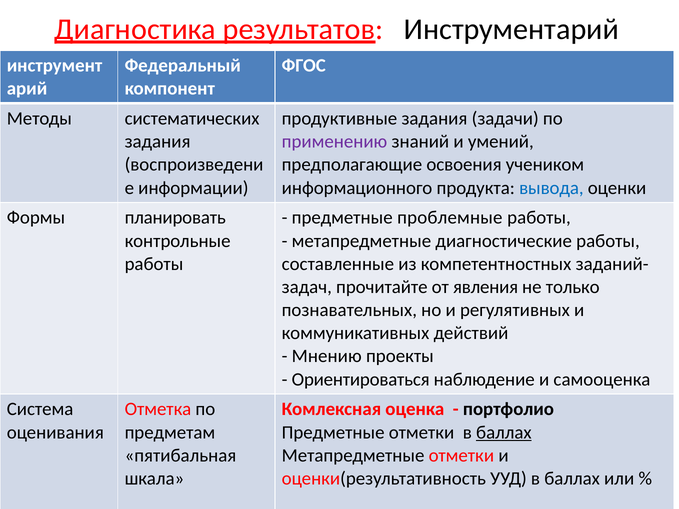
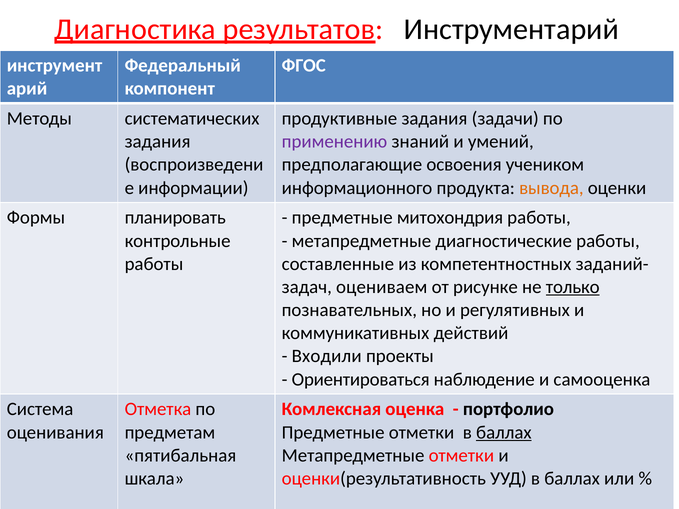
вывода colour: blue -> orange (551, 188)
проблемные: проблемные -> митохондрия (450, 218)
прочитайте: прочитайте -> оцениваем (382, 287)
явления: явления -> рисунке (485, 287)
только underline: none -> present (573, 287)
Мнению: Мнению -> Входили (327, 356)
